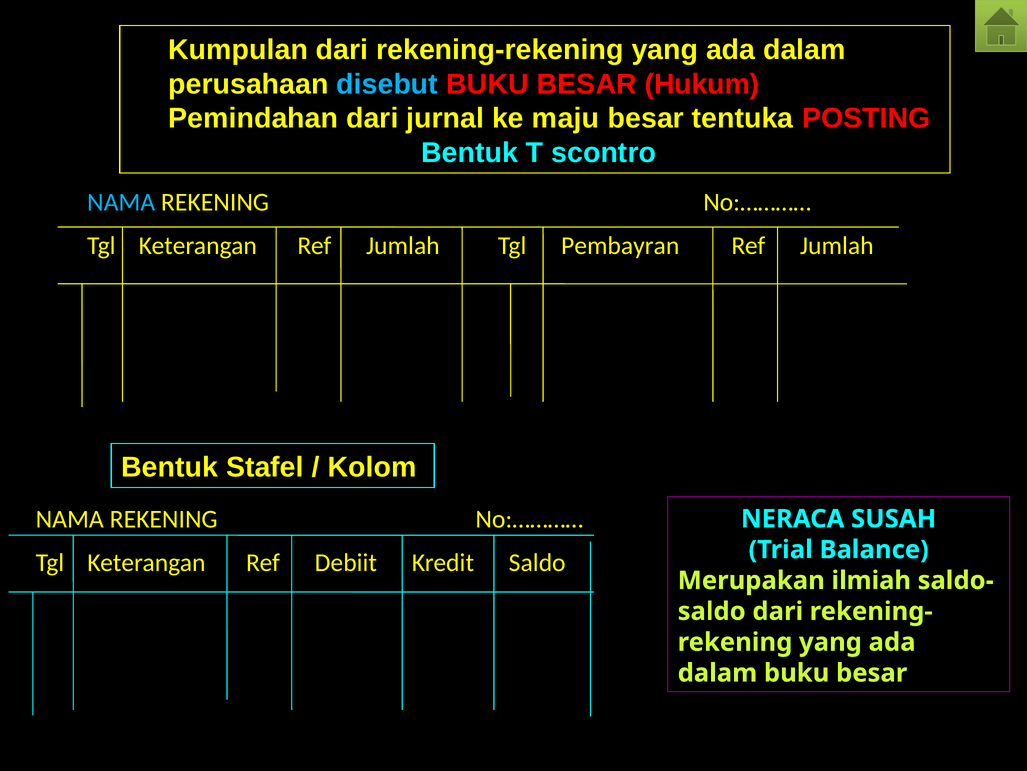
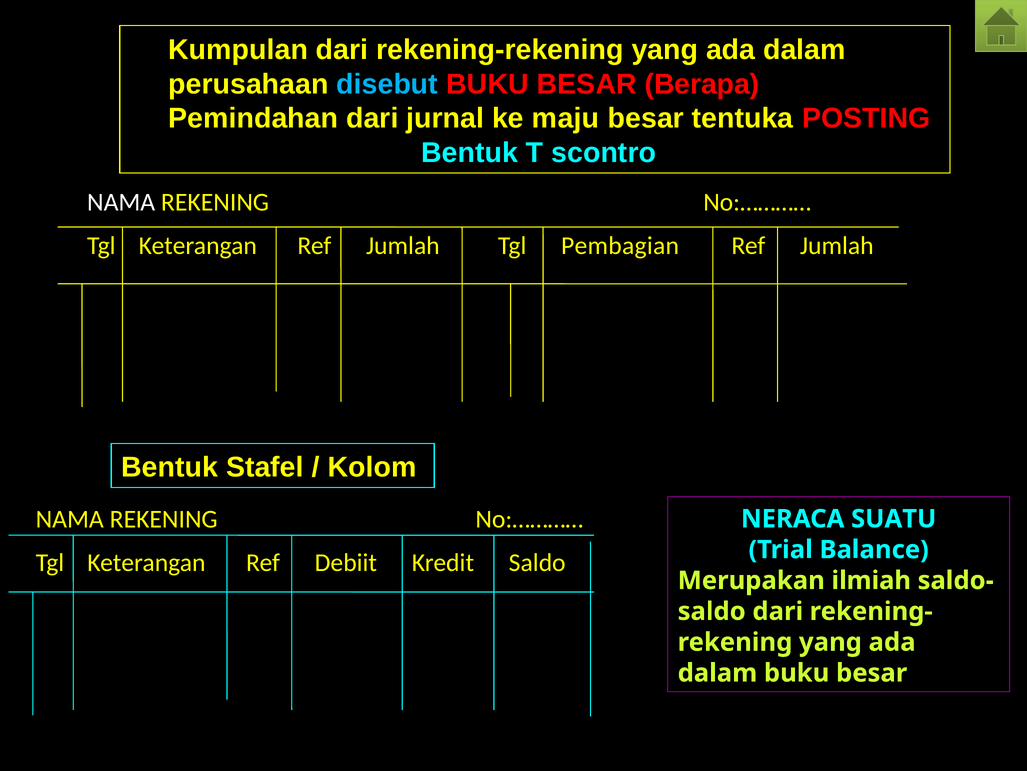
Hukum: Hukum -> Berapa (702, 84)
NAMA colour: light blue -> white (121, 202)
Pembayran: Pembayran -> Pembagian (620, 246)
SUSAH: SUSAH -> SUATU (894, 518)
